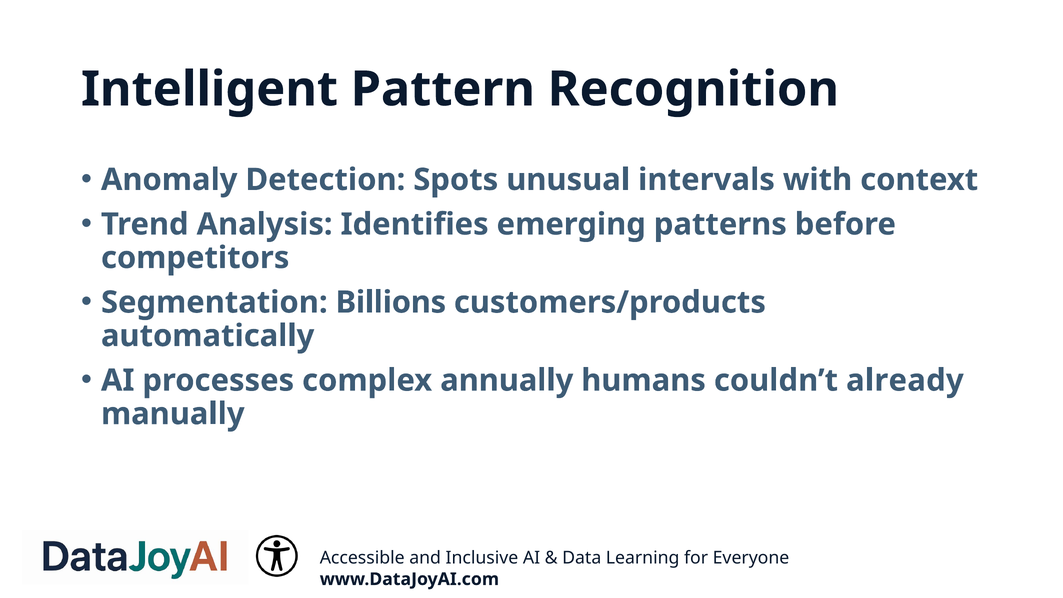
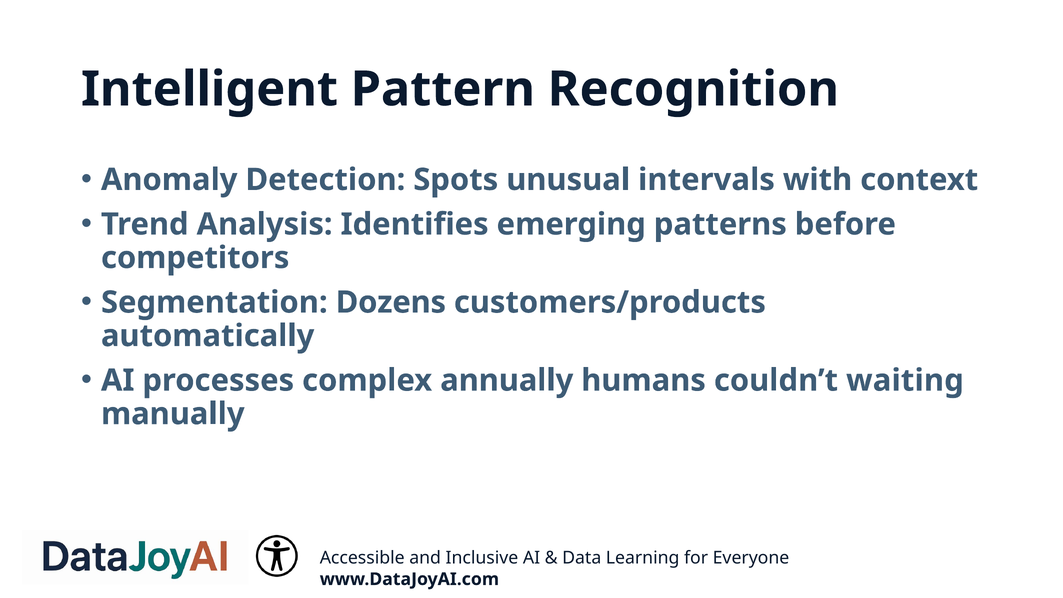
Billions: Billions -> Dozens (391, 302)
already: already -> waiting (905, 380)
